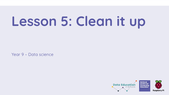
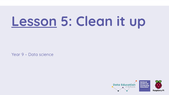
Lesson underline: none -> present (34, 21)
